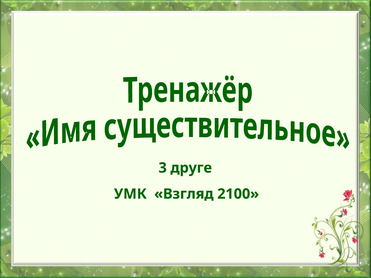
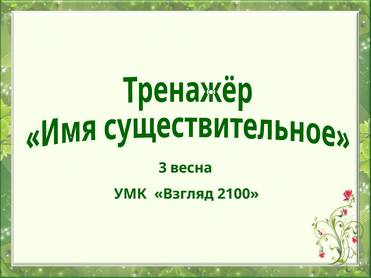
друге: друге -> весна (191, 168)
